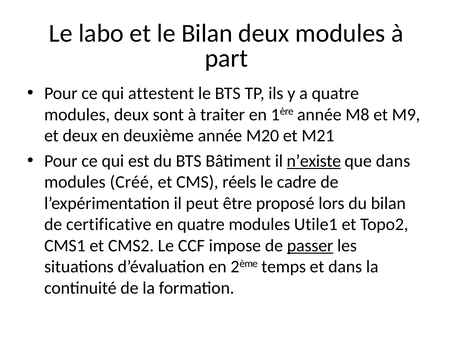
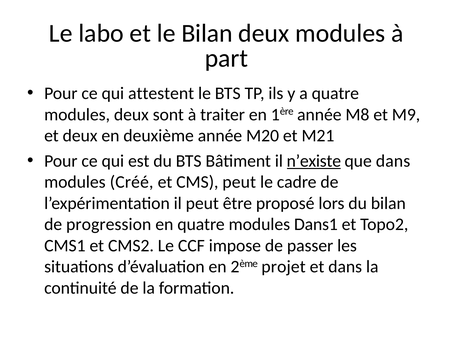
CMS réels: réels -> peut (239, 182)
certificative: certificative -> progression (109, 224)
Utile1: Utile1 -> Dans1 (316, 224)
passer underline: present -> none (310, 245)
temps: temps -> projet (284, 267)
